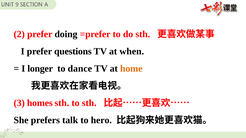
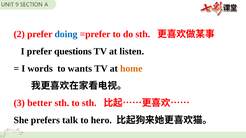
doing colour: black -> blue (66, 34)
when: when -> listen (132, 51)
longer: longer -> words (40, 69)
dance: dance -> wants (80, 69)
homes: homes -> better (40, 103)
